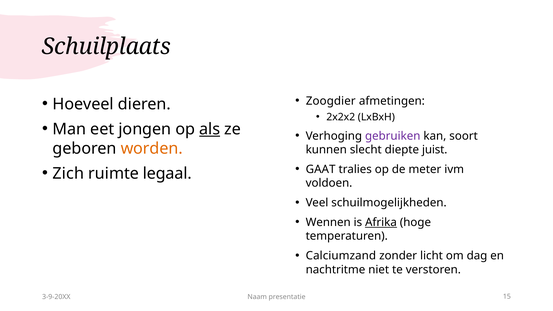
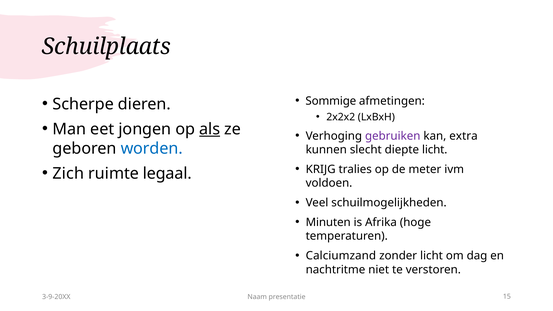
Zoogdier: Zoogdier -> Sommige (331, 101)
Hoeveel: Hoeveel -> Scherpe (83, 104)
soort: soort -> extra (463, 136)
worden colour: orange -> blue (152, 148)
diepte juist: juist -> licht (435, 150)
GAAT: GAAT -> KRIJG (321, 169)
Wennen: Wennen -> Minuten (328, 222)
Afrika underline: present -> none (381, 222)
